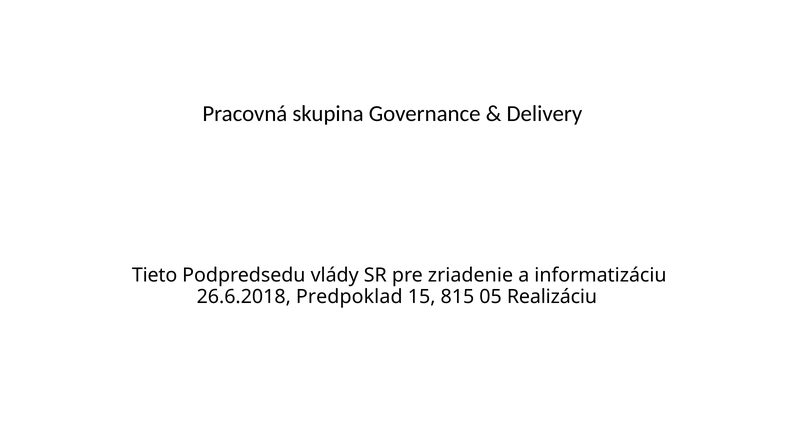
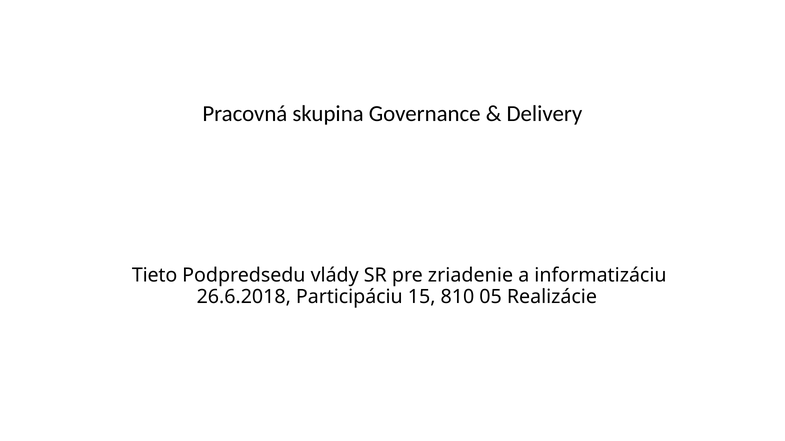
Predpoklad: Predpoklad -> Participáciu (349, 297)
815: 815 -> 810 (457, 297)
Realizáciu: Realizáciu -> Realizácie (552, 297)
